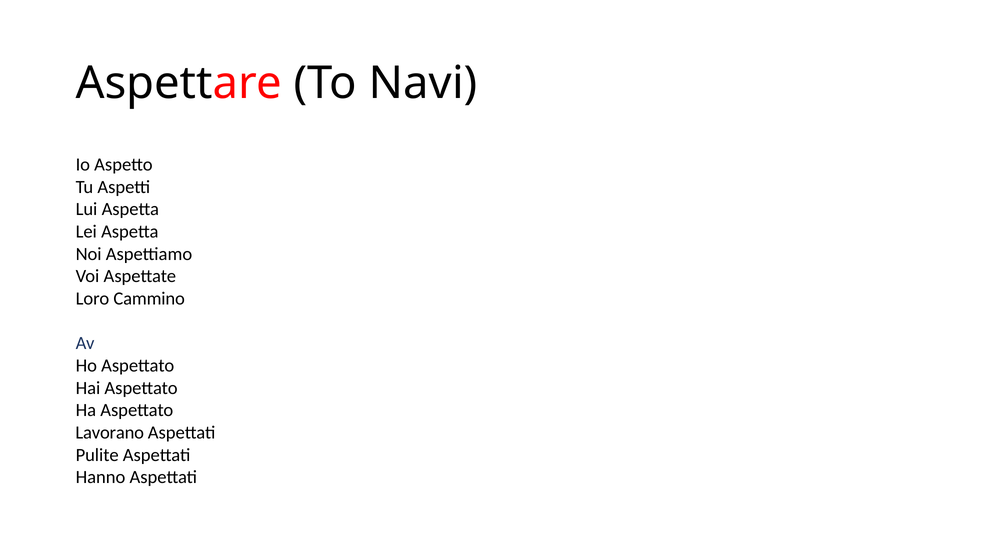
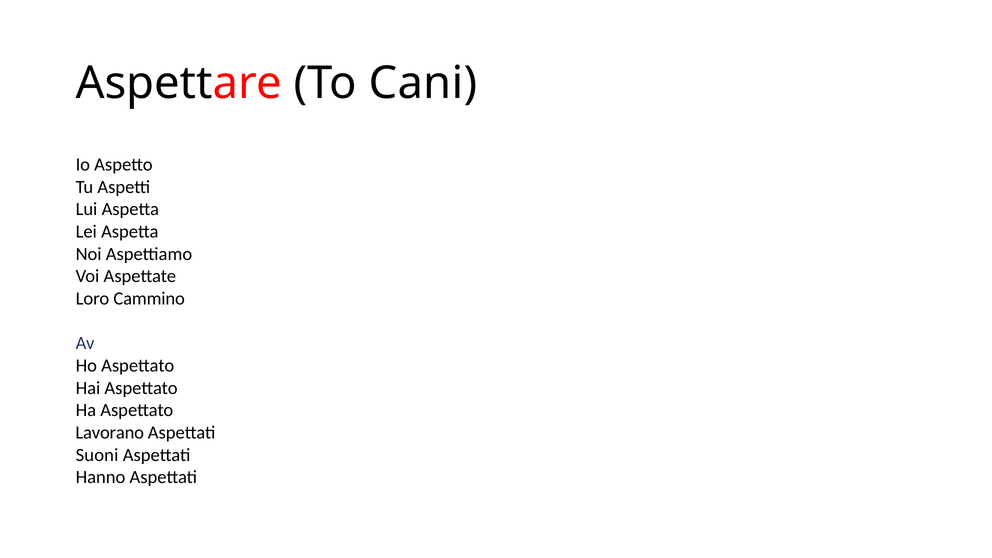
Navi: Navi -> Cani (423, 83)
Pulite: Pulite -> Suoni (97, 455)
